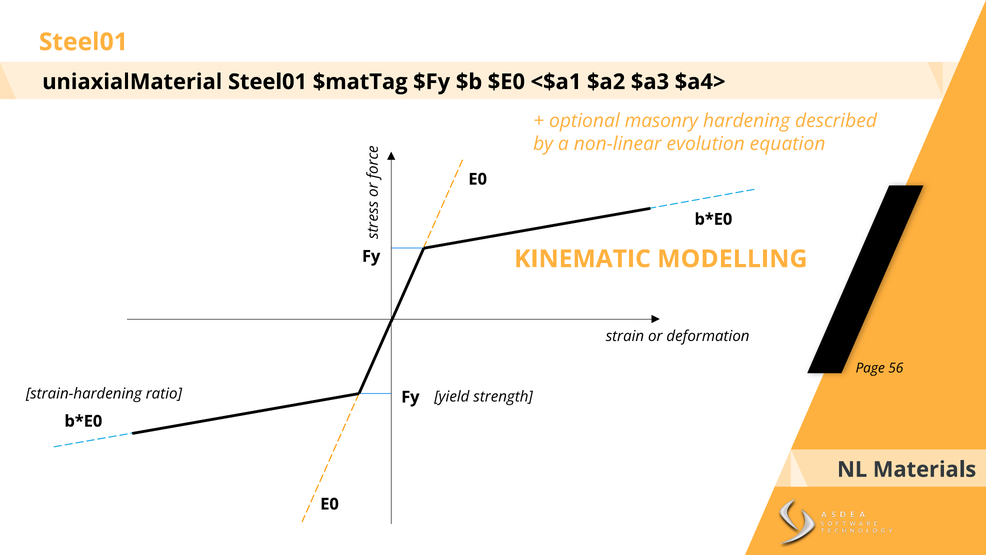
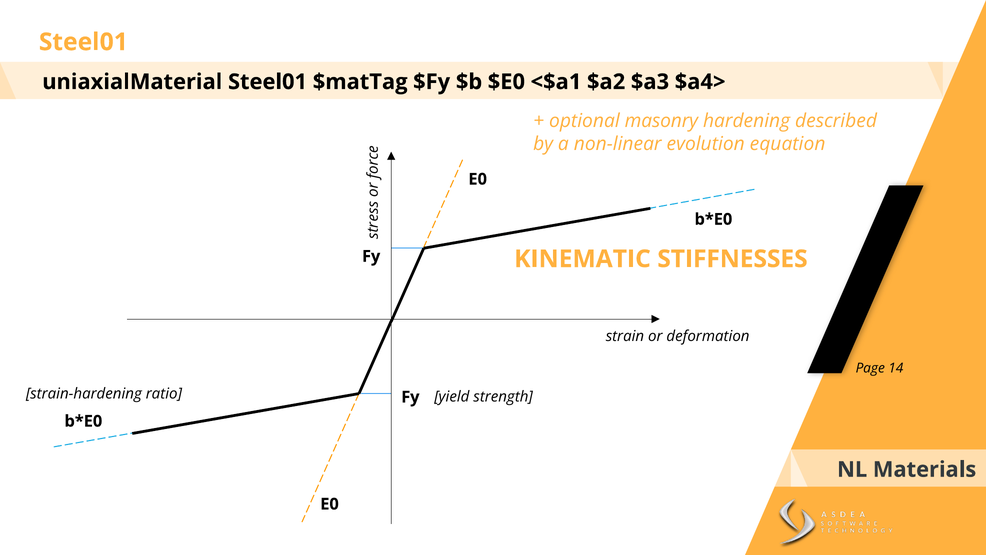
MODELLING: MODELLING -> STIFFNESSES (732, 259)
56: 56 -> 14 (896, 368)
